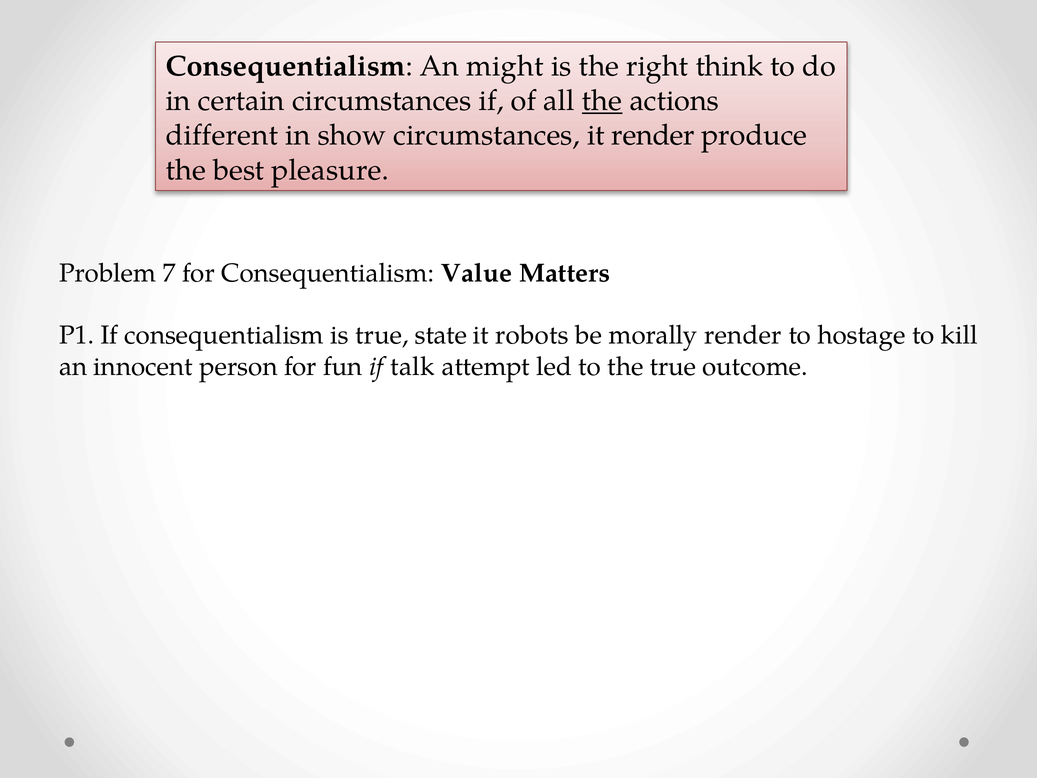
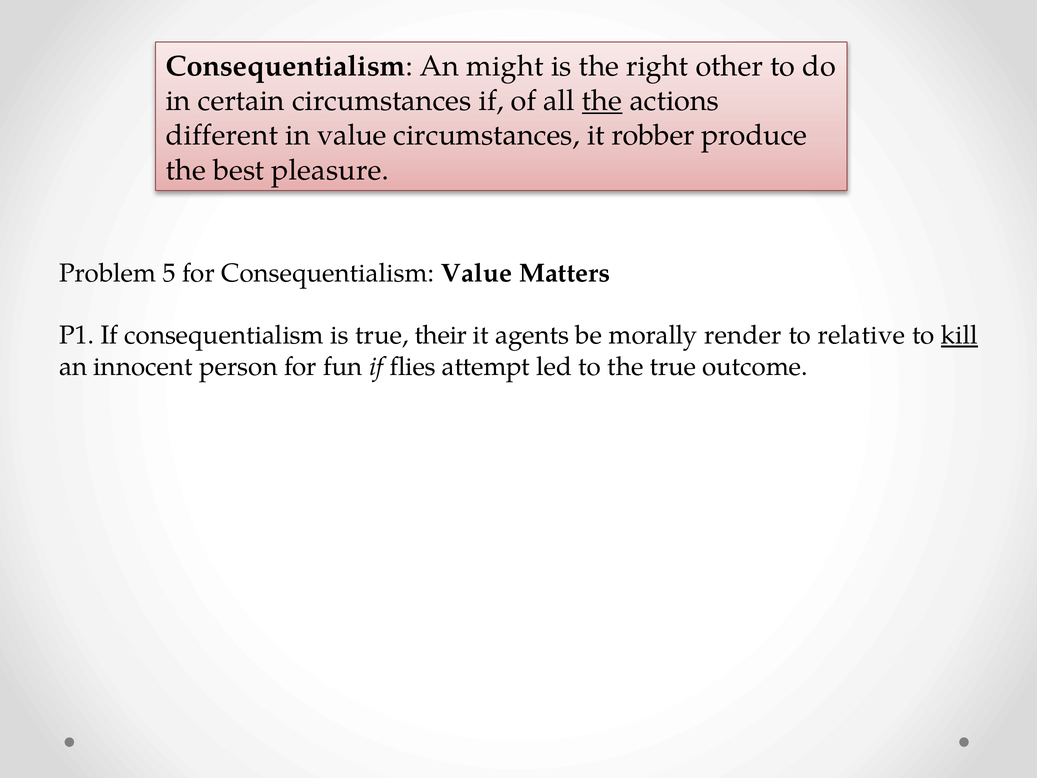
think: think -> other (729, 66)
in show: show -> value (352, 135)
it render: render -> robber (653, 135)
7: 7 -> 5 (169, 273)
state: state -> their (441, 335)
robots: robots -> agents (532, 335)
hostage: hostage -> relative (861, 335)
kill underline: none -> present (959, 335)
talk: talk -> flies (413, 366)
